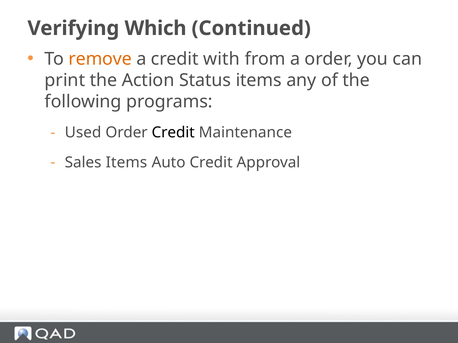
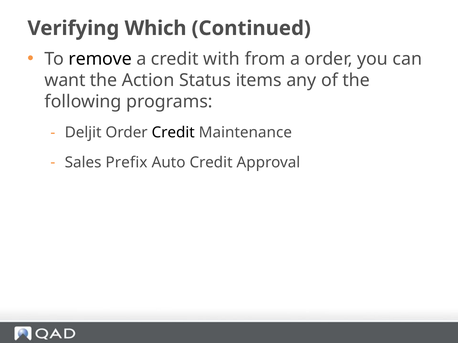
remove colour: orange -> black (100, 59)
print: print -> want (65, 80)
Used: Used -> Deljit (83, 133)
Sales Items: Items -> Prefix (126, 163)
